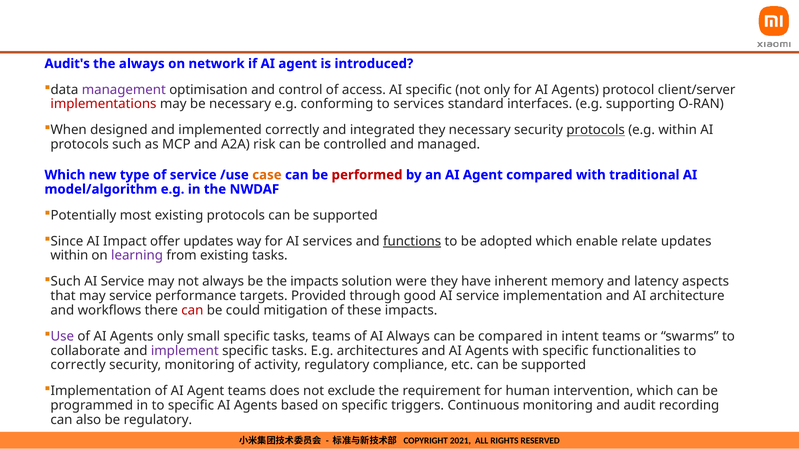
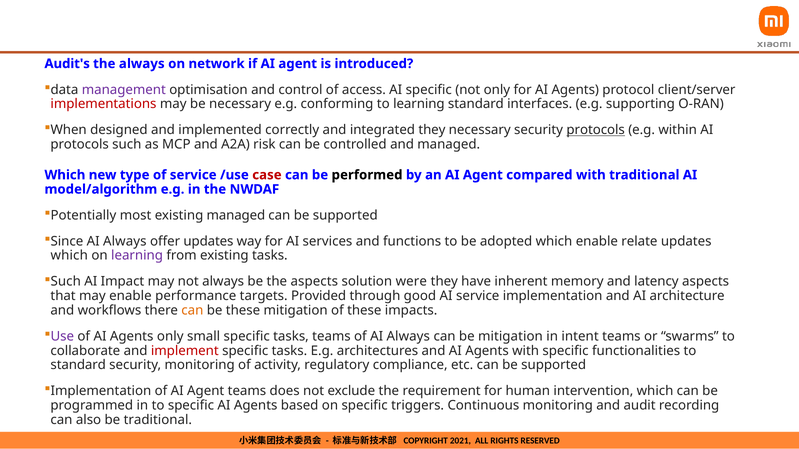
to services: services -> learning (419, 104)
case colour: orange -> red (267, 175)
performed colour: red -> black (367, 175)
existing protocols: protocols -> managed (236, 215)
Since AI Impact: Impact -> Always (125, 241)
functions underline: present -> none (412, 241)
within: within -> which (69, 256)
Service: Service -> Impact (123, 282)
the impacts: impacts -> aspects (314, 282)
may service: service -> enable (130, 296)
can colour: red -> orange (192, 311)
be could: could -> these (243, 311)
be compared: compared -> mitigation (510, 337)
implement colour: purple -> red (185, 351)
correctly: correctly -> standard (78, 365)
be regulatory: regulatory -> traditional (158, 420)
